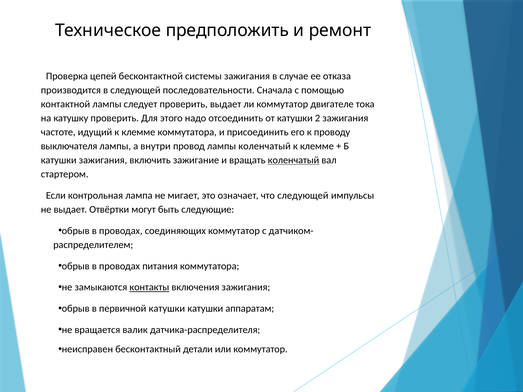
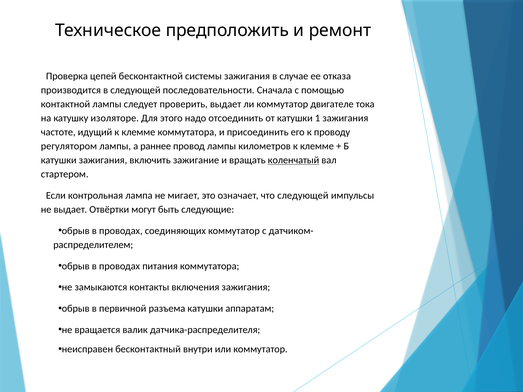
катушку проверить: проверить -> изоляторе (115, 118)
2: 2 -> 1 (318, 118)
выключателя: выключателя -> регулятором (69, 146)
внутри: внутри -> раннее (156, 146)
лампы коленчатый: коленчатый -> километров (265, 146)
контакты underline: present -> none (149, 287)
первичной катушки: катушки -> разъема (167, 309)
детали: детали -> внутри (198, 350)
